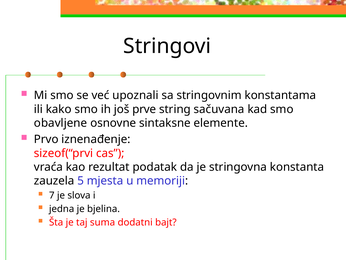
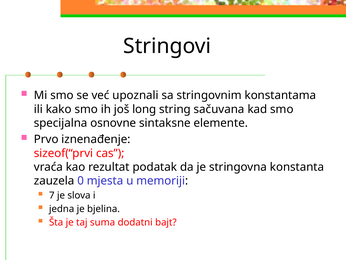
prve: prve -> long (144, 109)
obavljene: obavljene -> specijalna (61, 123)
5: 5 -> 0 (81, 181)
